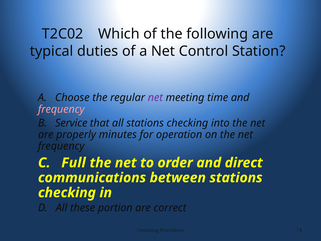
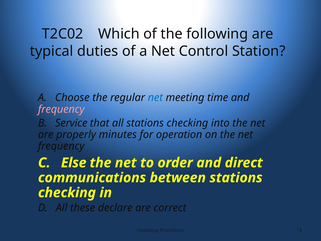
net colour: purple -> blue (155, 98)
Full: Full -> Else (74, 163)
portion: portion -> declare (115, 208)
